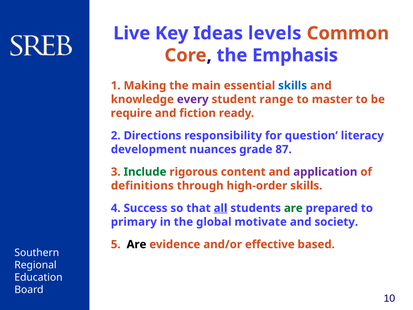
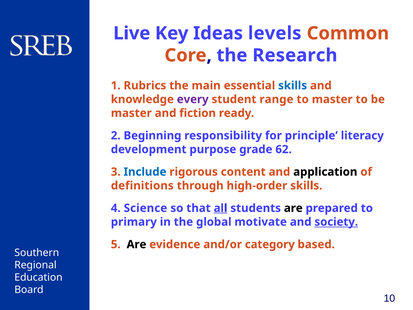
Emphasis: Emphasis -> Research (295, 55)
Making: Making -> Rubrics (145, 85)
require: require -> master (131, 113)
Directions: Directions -> Beginning (152, 135)
question: question -> principle (311, 135)
nuances: nuances -> purpose (213, 149)
87: 87 -> 62 (284, 149)
Include colour: green -> blue (145, 172)
application colour: purple -> black (325, 172)
Success: Success -> Science (145, 208)
are colour: green -> black (293, 208)
society underline: none -> present (336, 222)
effective: effective -> category (270, 244)
